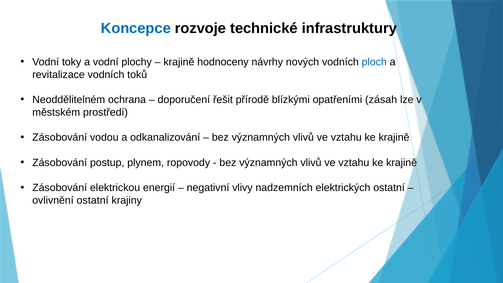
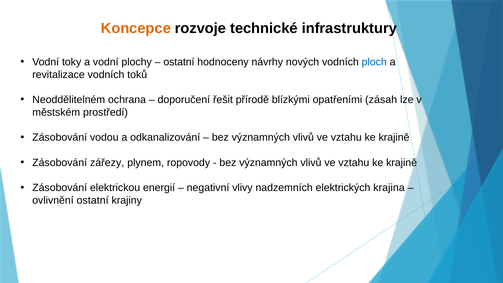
Koncepce colour: blue -> orange (136, 28)
krajině: krajině -> ostatní (179, 62)
postup: postup -> zářezy (107, 163)
elektrických ostatní: ostatní -> krajina (389, 188)
